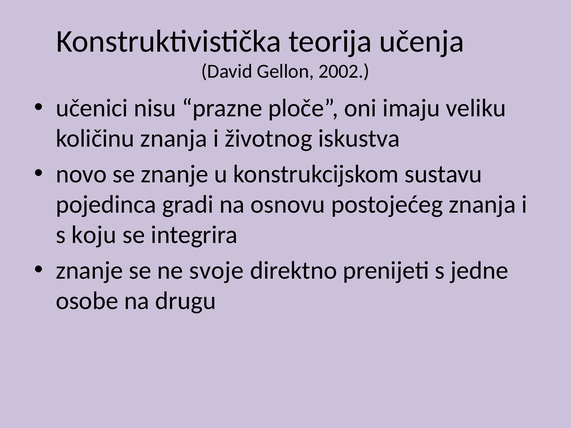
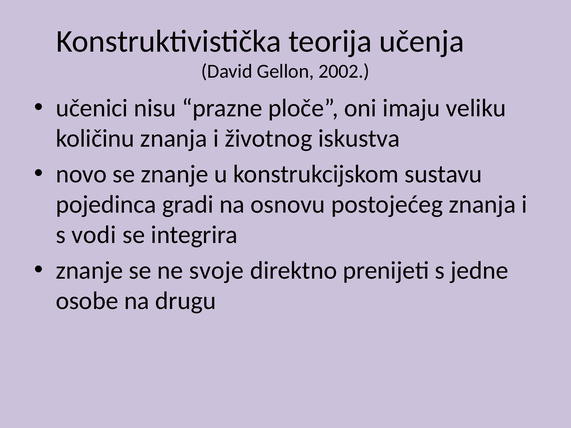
koju: koju -> vodi (94, 235)
